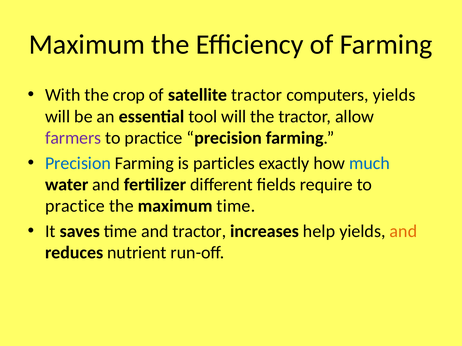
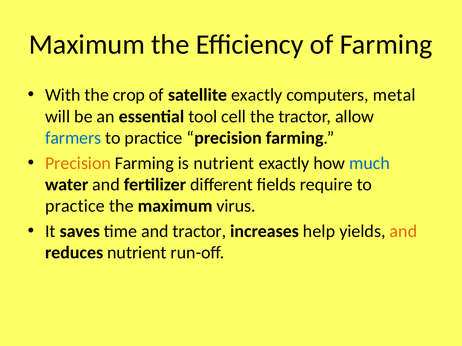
satellite tractor: tractor -> exactly (257, 95)
computers yields: yields -> metal (394, 95)
tool will: will -> cell (234, 117)
farmers colour: purple -> blue (73, 138)
Precision colour: blue -> orange (78, 163)
is particles: particles -> nutrient (224, 163)
maximum time: time -> virus (236, 206)
